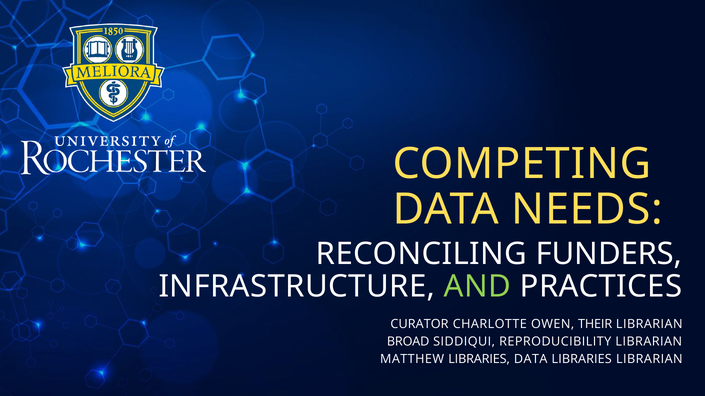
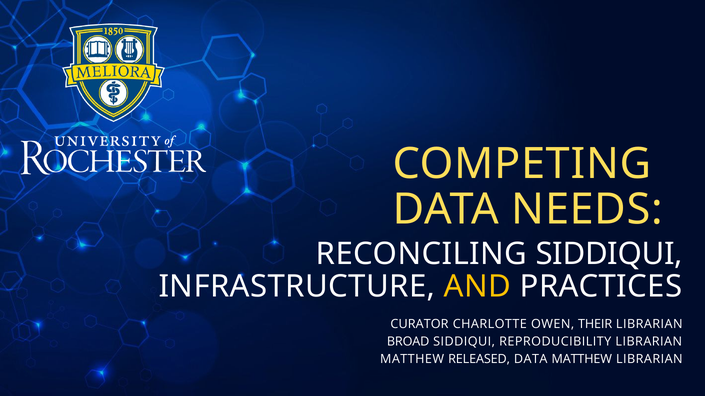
RECONCILING FUNDERS: FUNDERS -> SIDDIQUI (609, 254)
AND colour: light green -> yellow (477, 287)
MATTHEW LIBRARIES: LIBRARIES -> RELEASED (479, 360)
DATA LIBRARIES: LIBRARIES -> MATTHEW (582, 360)
